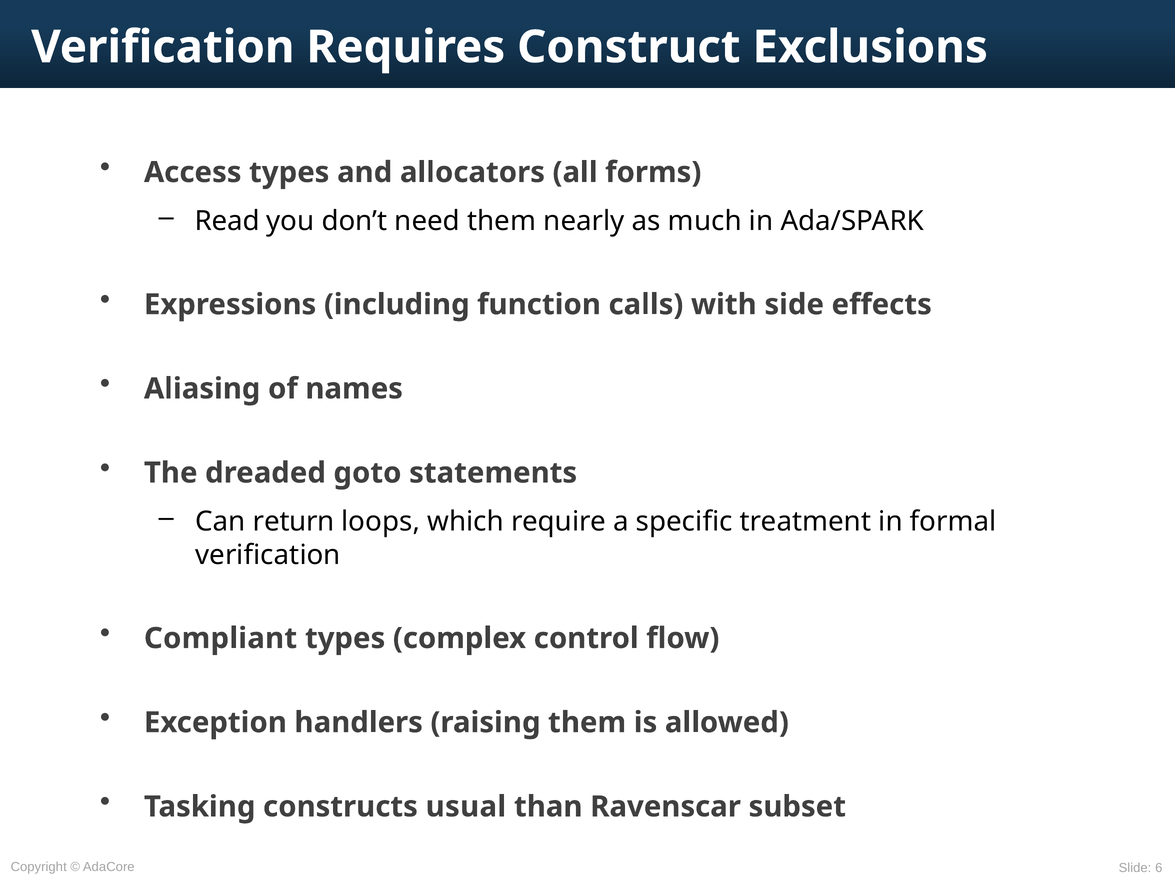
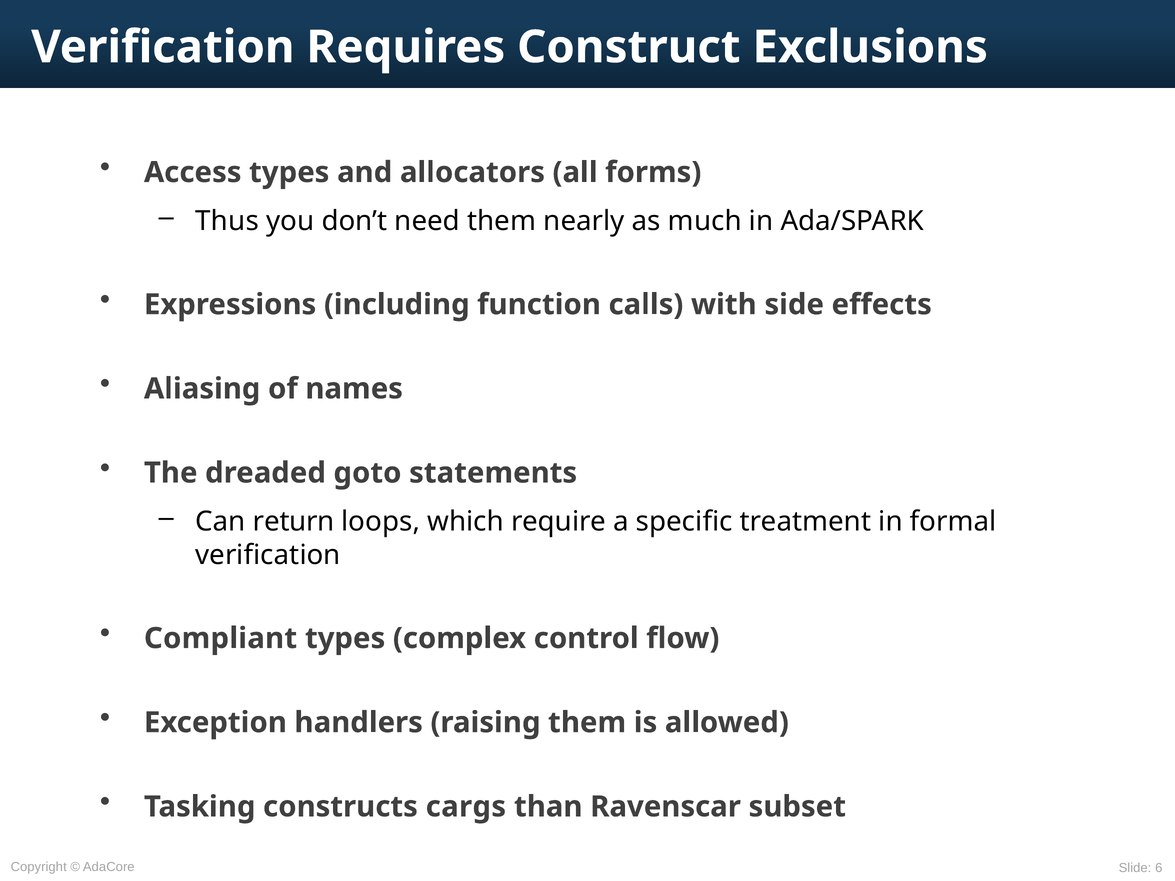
Read: Read -> Thus (227, 221)
usual: usual -> cargs (466, 807)
